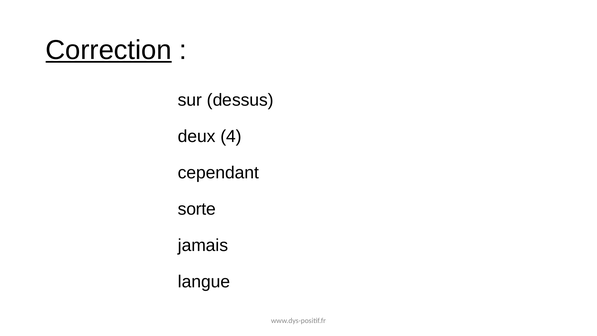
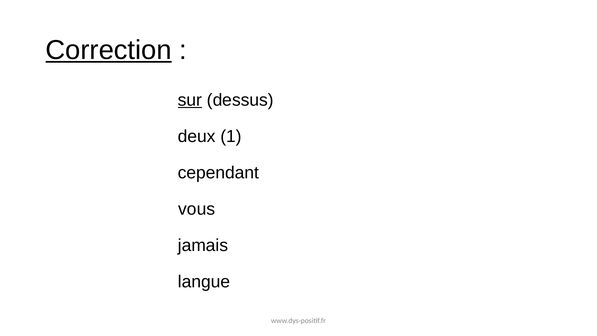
sur underline: none -> present (190, 100)
4: 4 -> 1 (231, 136)
sorte: sorte -> vous (197, 209)
